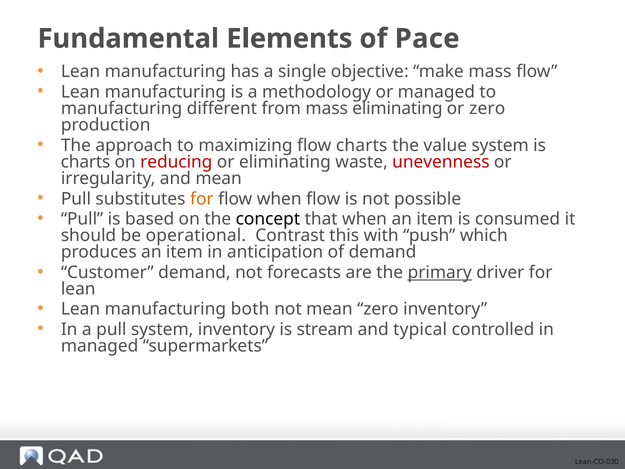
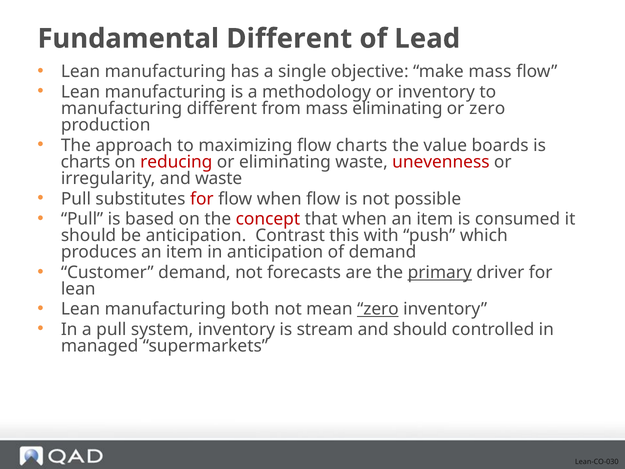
Fundamental Elements: Elements -> Different (289, 39)
Pace: Pace -> Lead (427, 39)
or managed: managed -> inventory (436, 92)
value system: system -> boards (500, 145)
and mean: mean -> waste (219, 179)
for colour: orange -> red (202, 199)
concept colour: black -> red (268, 219)
be operational: operational -> anticipation (196, 235)
zero underline: none -> present (378, 309)
and typical: typical -> should (420, 329)
